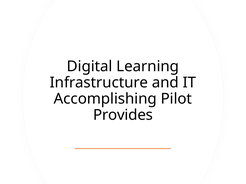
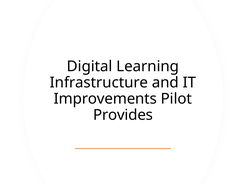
Accomplishing: Accomplishing -> Improvements (105, 99)
